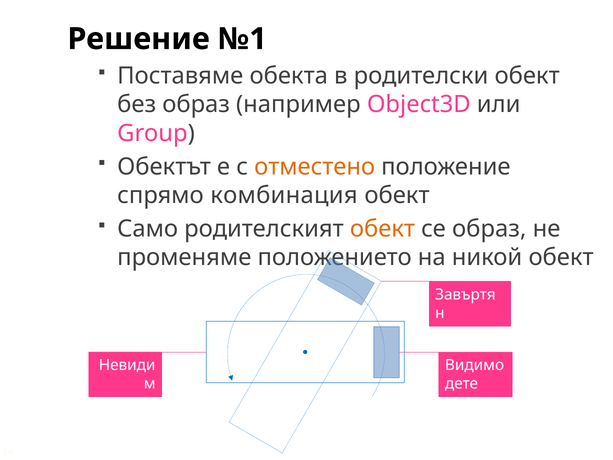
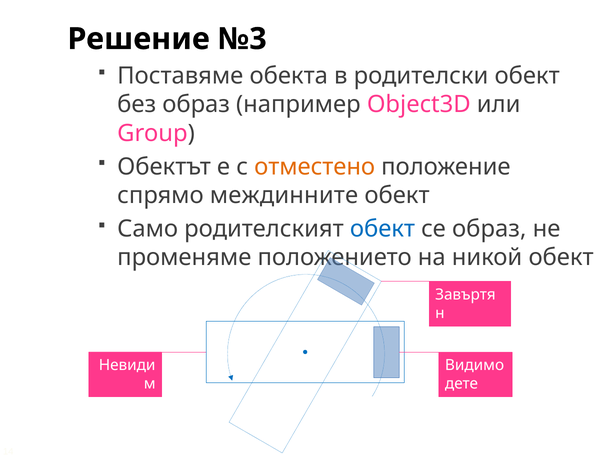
№1: №1 -> №3 (242, 39)
комбинация: комбинация -> междинните (284, 195)
обект colour: orange -> blue (383, 229)
